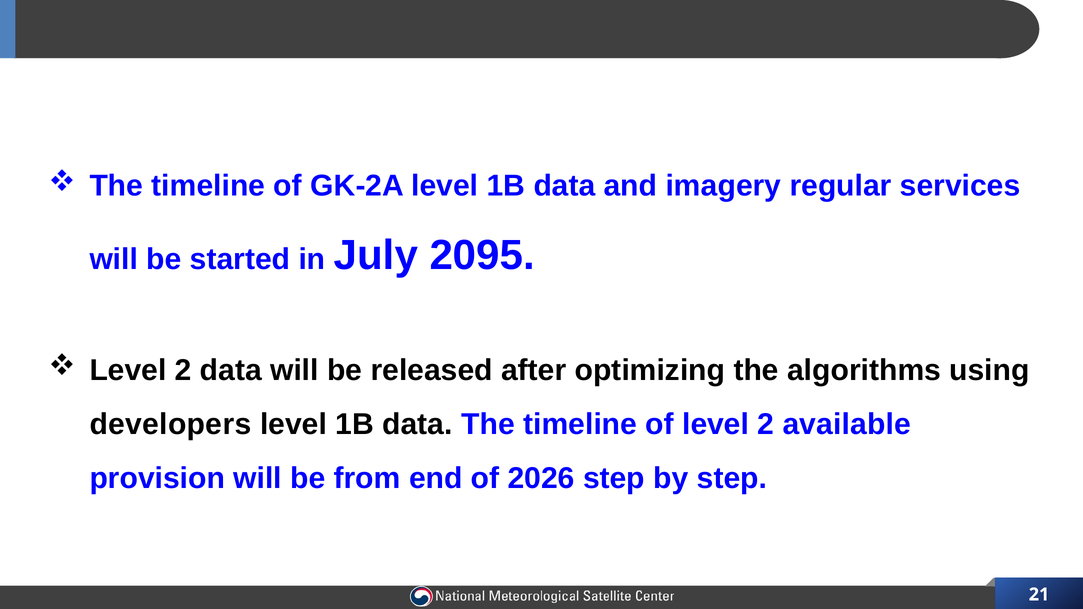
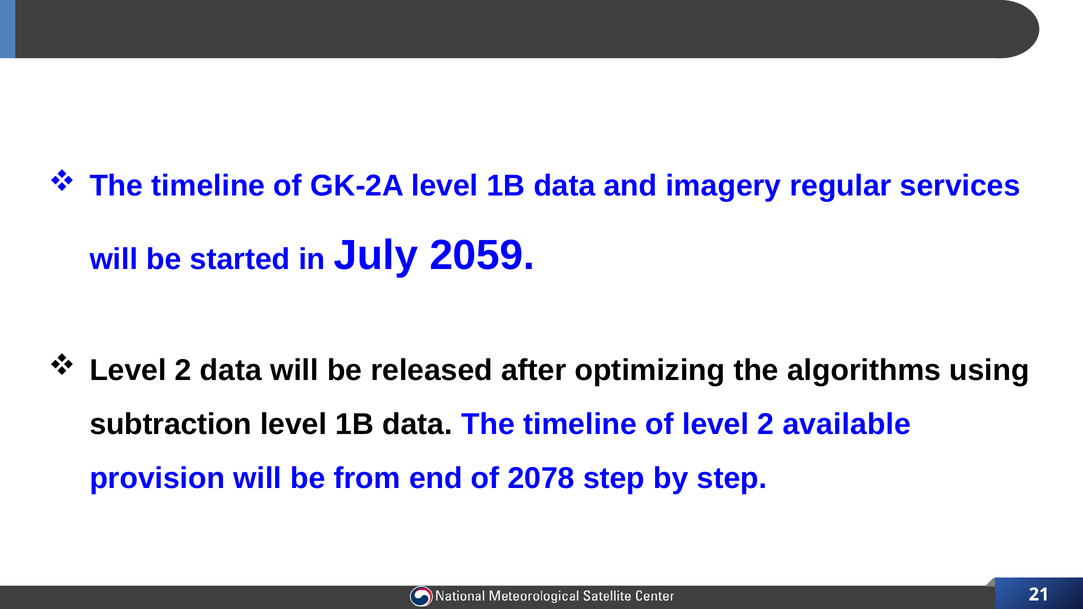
2095: 2095 -> 2059 (482, 256)
developers: developers -> subtraction (171, 424)
2026: 2026 -> 2078 (541, 479)
